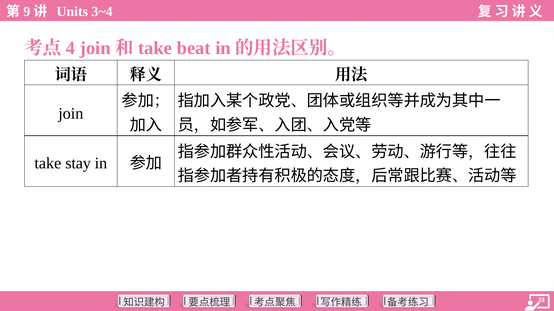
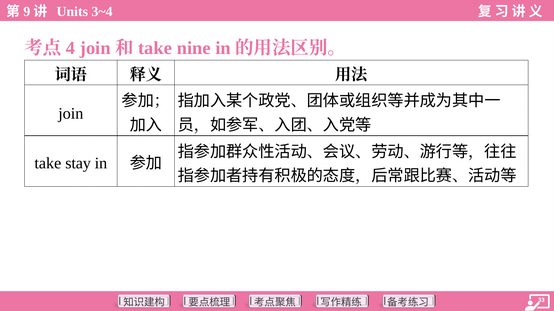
beat: beat -> nine (194, 48)
